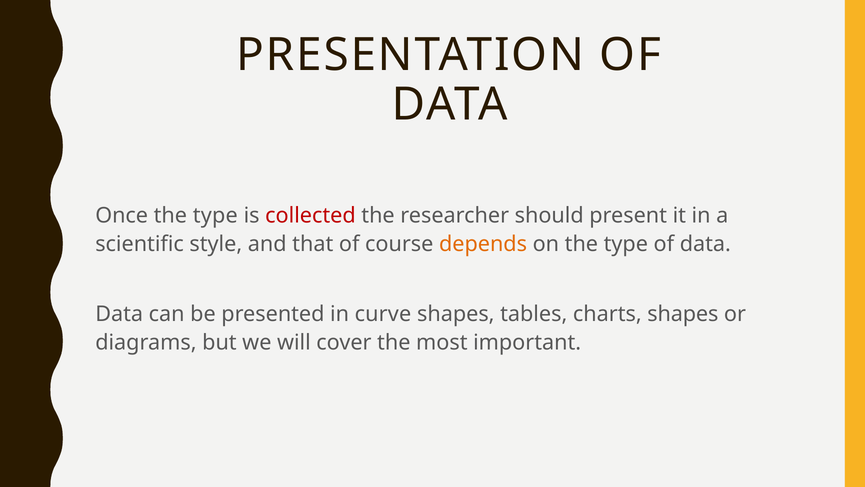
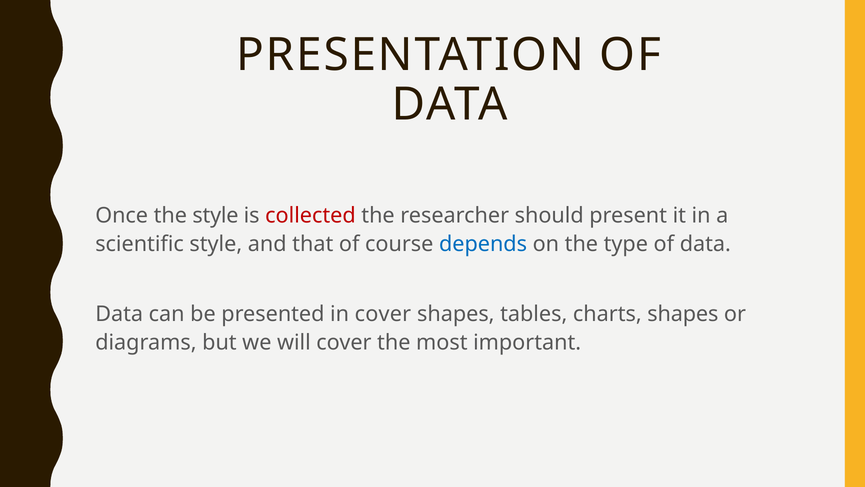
Once the type: type -> style (215, 216)
depends colour: orange -> blue (483, 244)
in curve: curve -> cover (383, 314)
